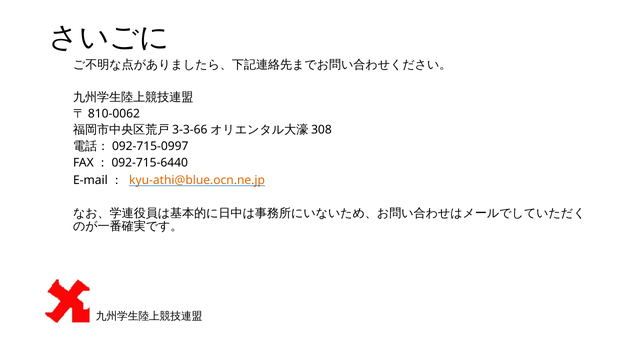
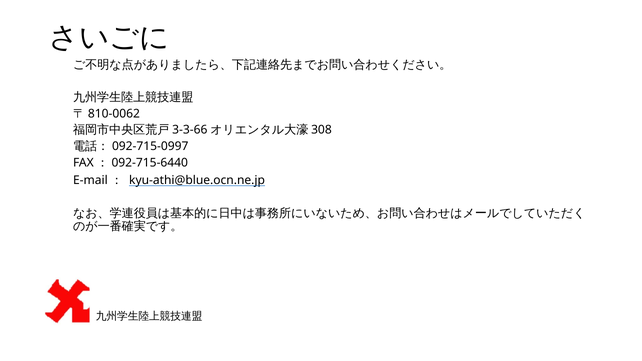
kyu-athi@blue.ocn.ne.jp colour: orange -> black (197, 180)
